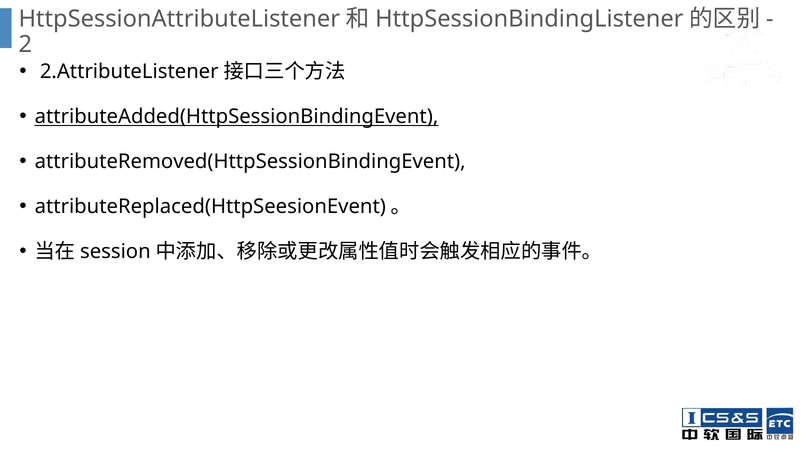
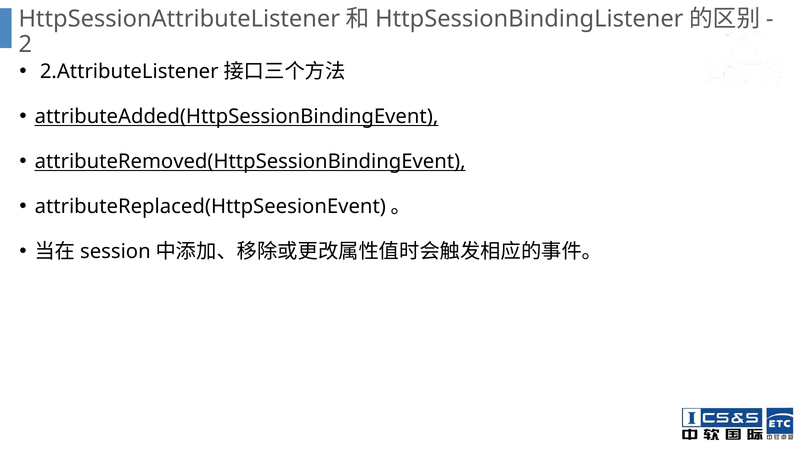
attributeRemoved(HttpSessionBindingEvent underline: none -> present (250, 162)
